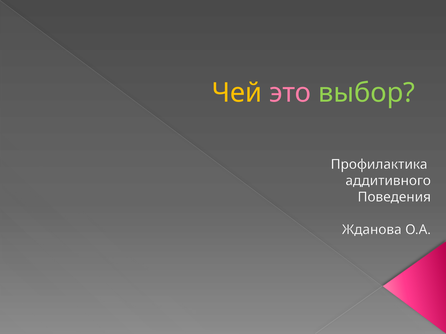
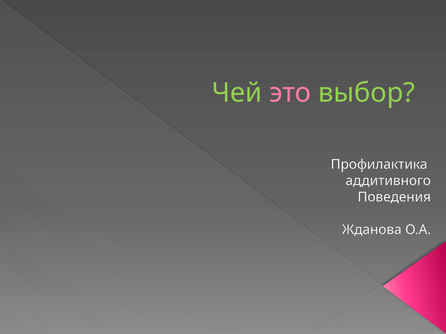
Чей colour: yellow -> light green (237, 93)
